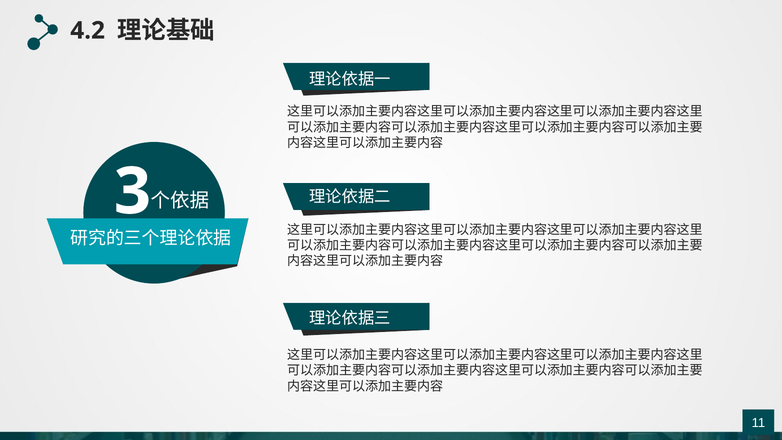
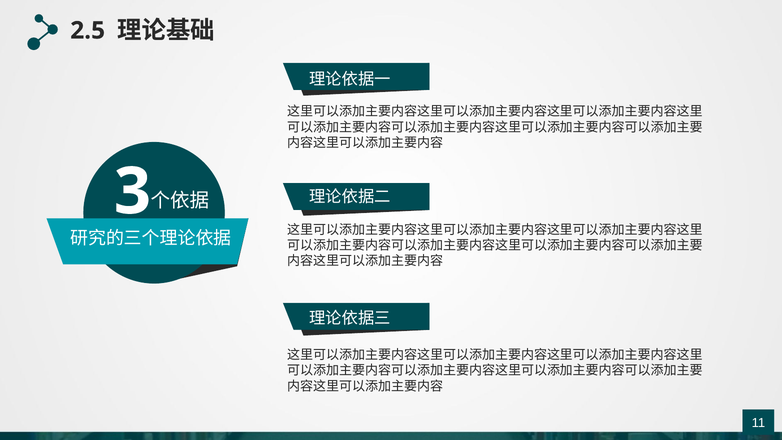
4.2: 4.2 -> 2.5 (88, 31)
